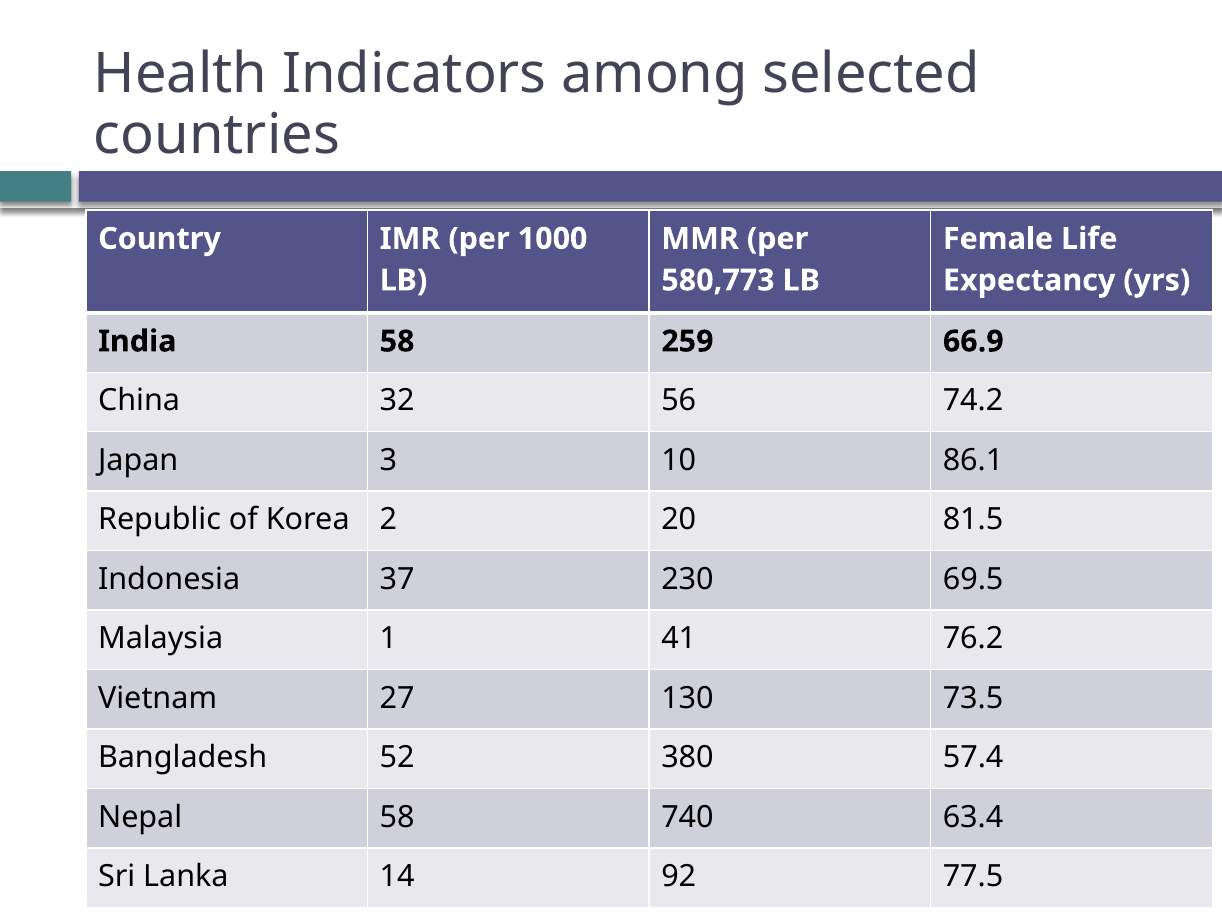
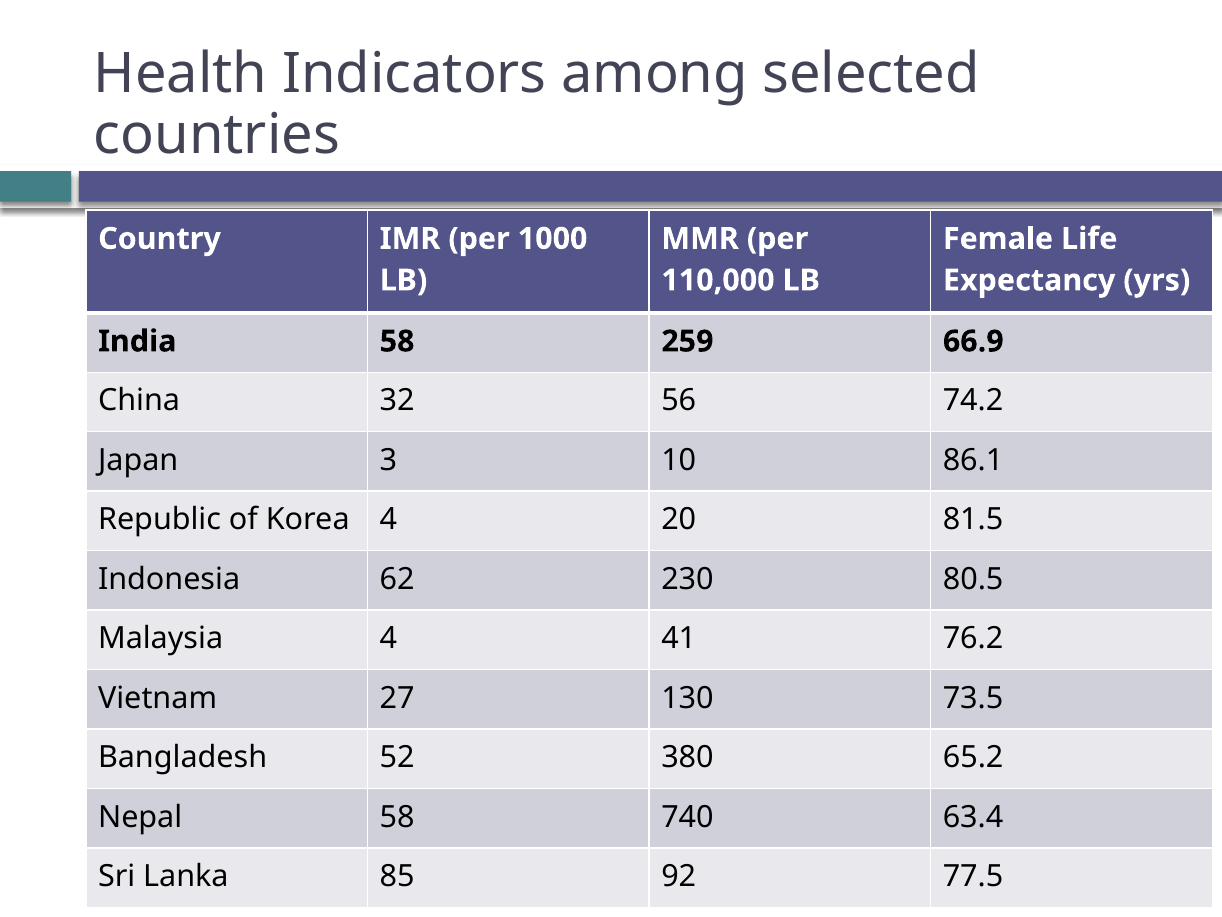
580,773: 580,773 -> 110,000 (718, 280)
Korea 2: 2 -> 4 (388, 519)
37: 37 -> 62 (397, 579)
69.5: 69.5 -> 80.5 (973, 579)
Malaysia 1: 1 -> 4 (388, 638)
57.4: 57.4 -> 65.2 (973, 757)
14: 14 -> 85 (397, 876)
